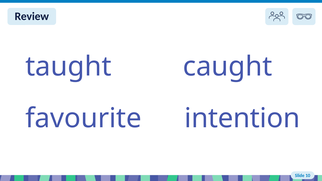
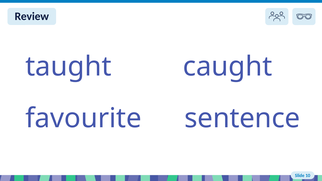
intention: intention -> sentence (242, 119)
